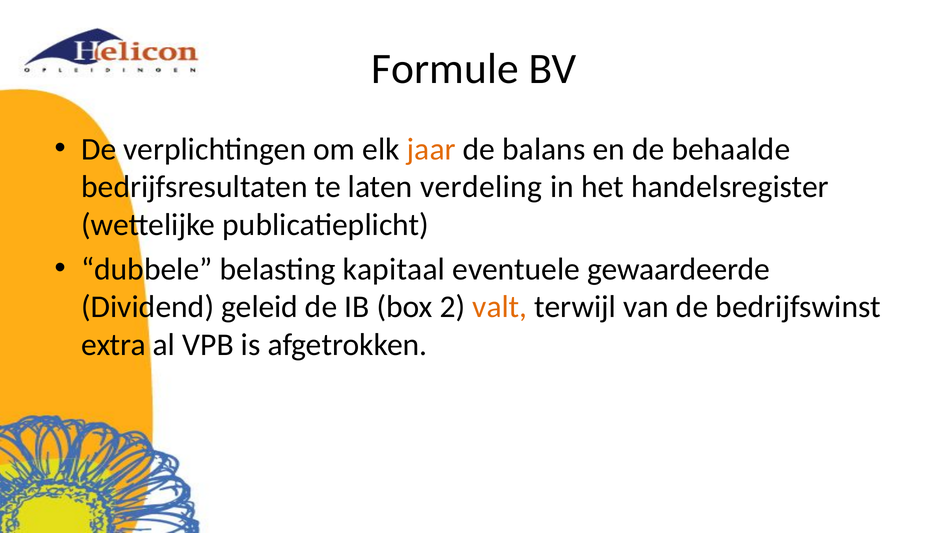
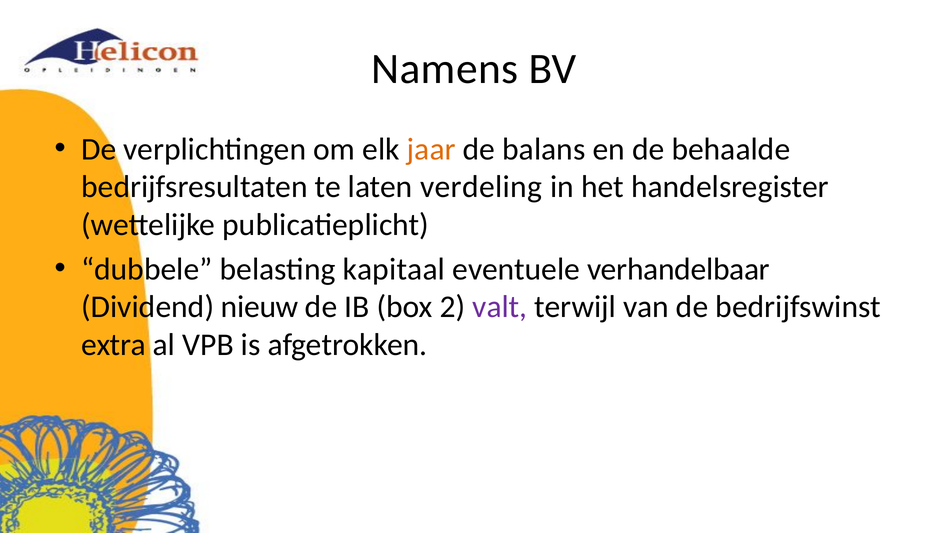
Formule: Formule -> Namens (445, 69)
gewaardeerde: gewaardeerde -> verhandelbaar (678, 269)
geleid: geleid -> nieuw (260, 307)
valt colour: orange -> purple (500, 307)
